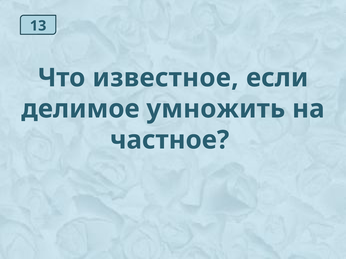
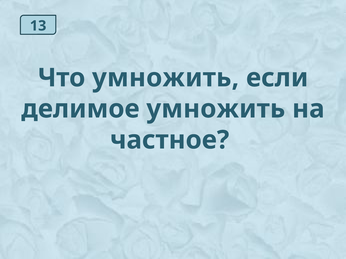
Что известное: известное -> умножить (166, 78)
